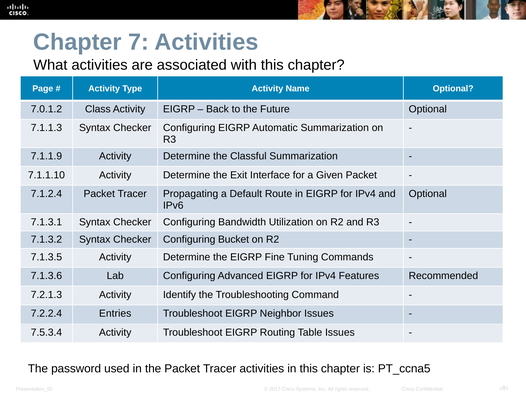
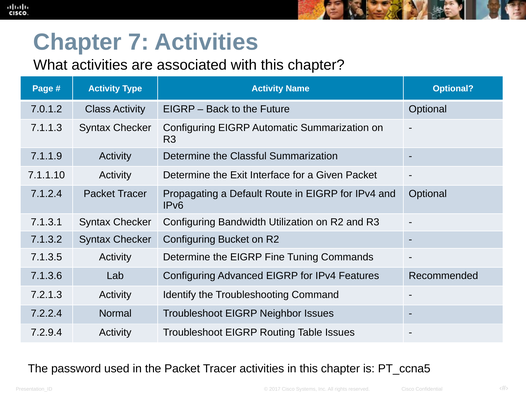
Entries: Entries -> Normal (115, 314)
7.5.3.4: 7.5.3.4 -> 7.2.9.4 (46, 333)
